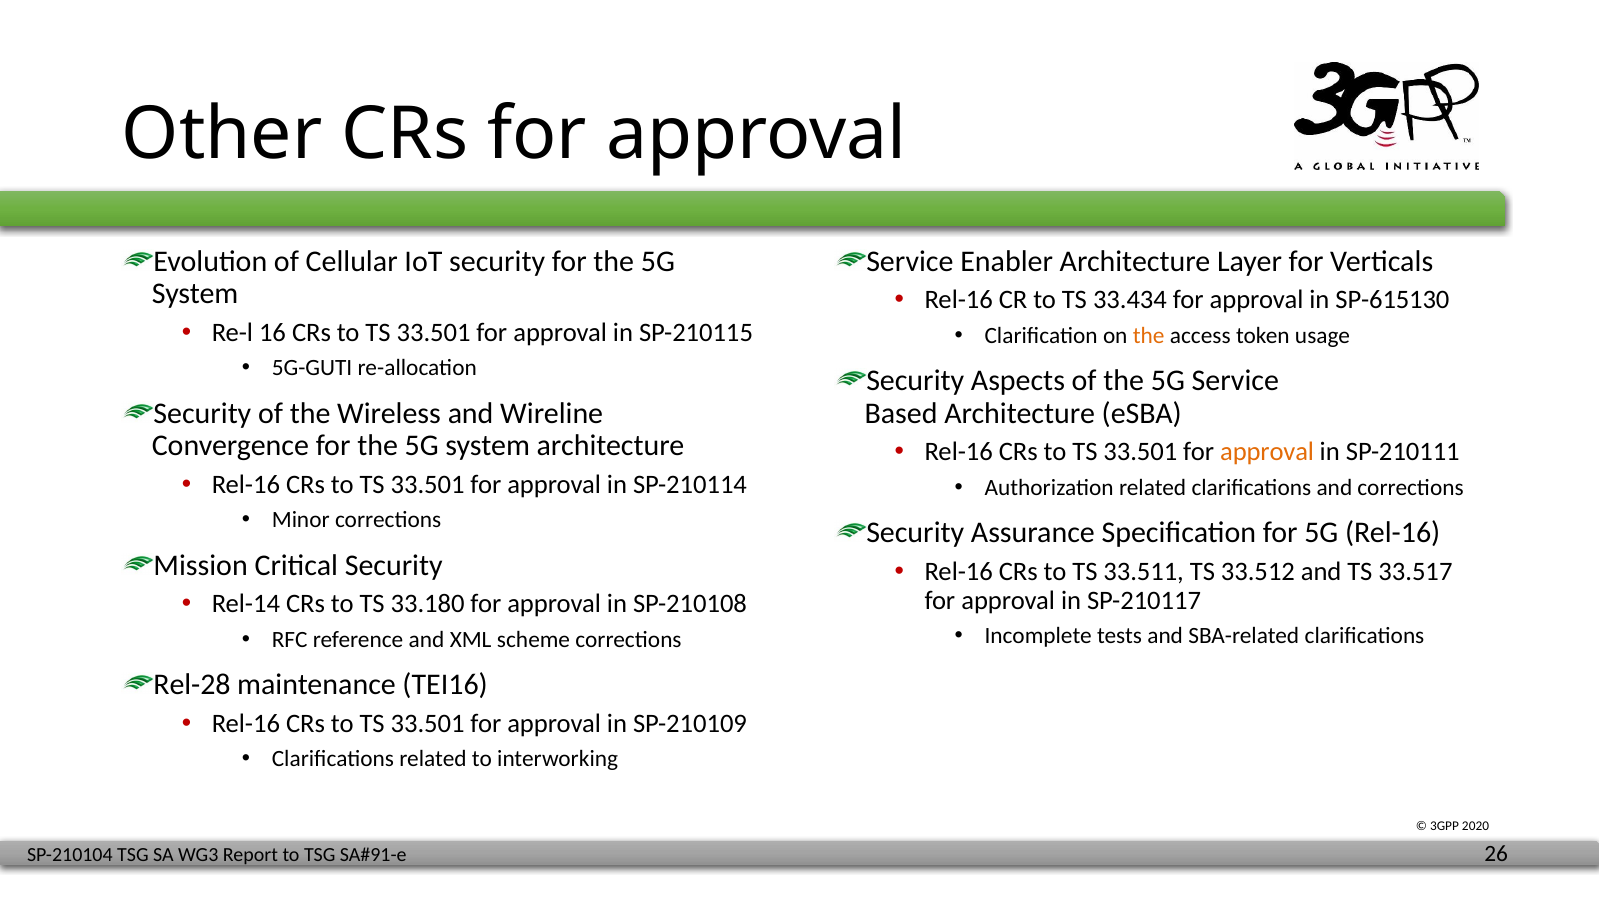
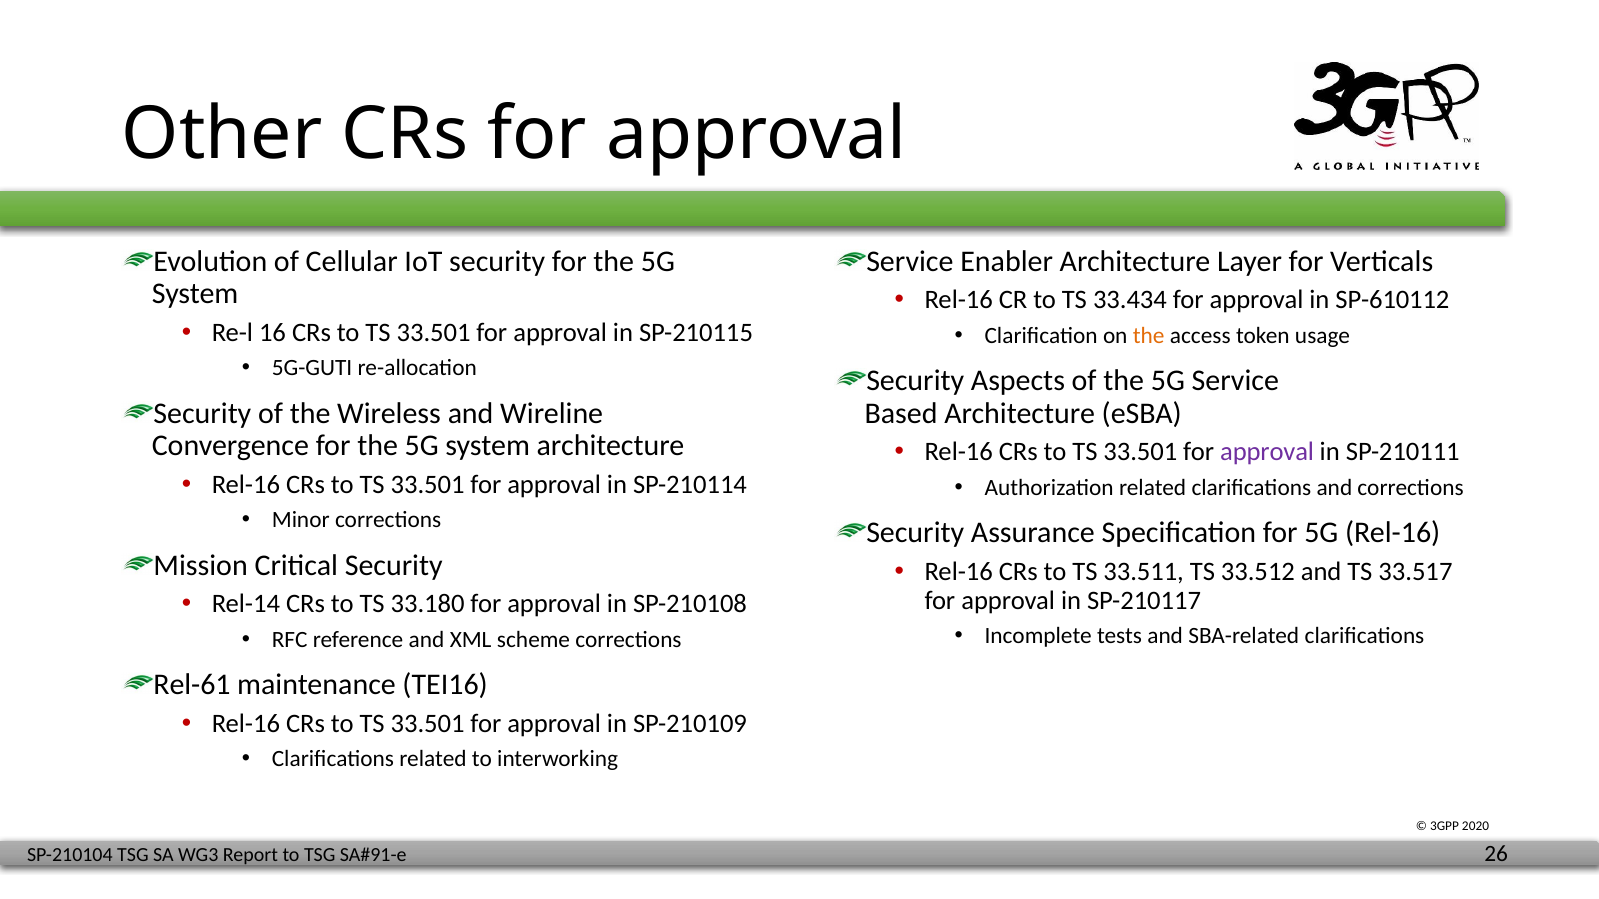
SP-615130: SP-615130 -> SP-610112 (1392, 300)
approval colour: orange -> purple (1267, 452)
Rel-28: Rel-28 -> Rel-61 (192, 685)
